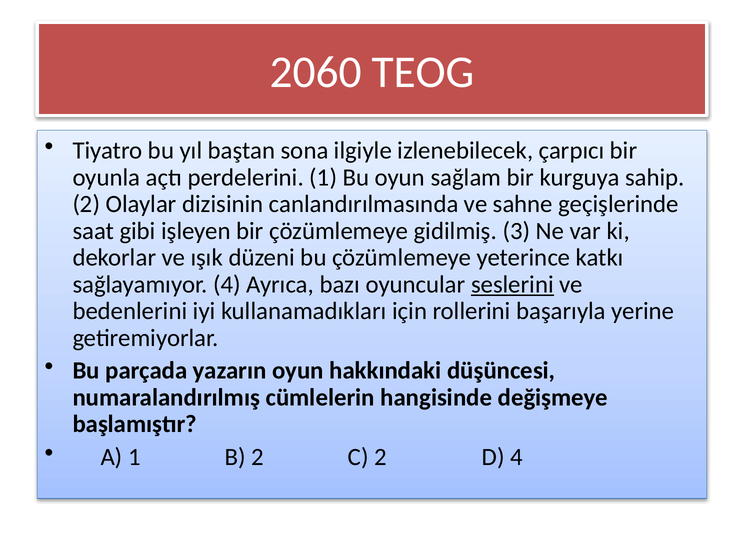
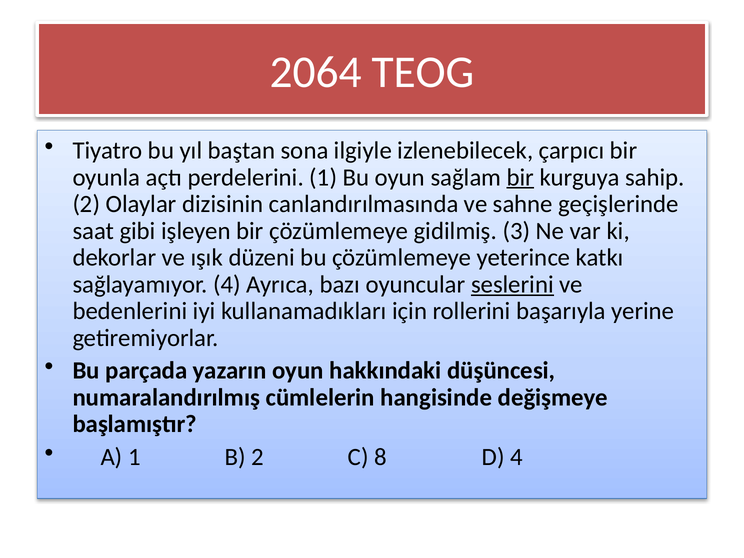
2060: 2060 -> 2064 (316, 72)
bir underline: none -> present (520, 177)
C 2: 2 -> 8 (380, 457)
